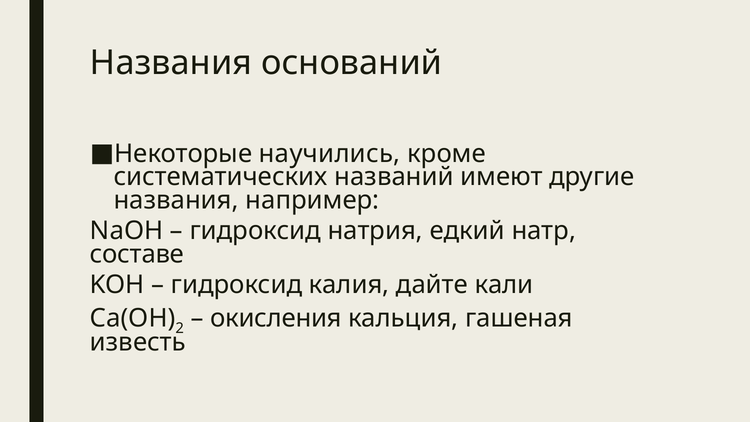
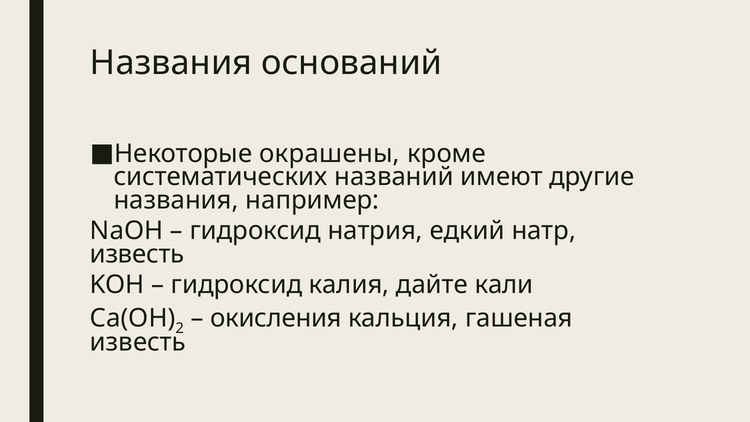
научились: научились -> окрашены (330, 154)
составе: составе -> известь (137, 254)
